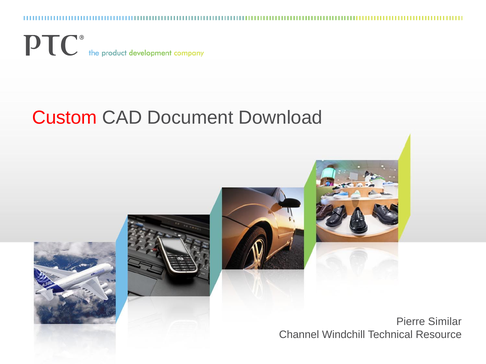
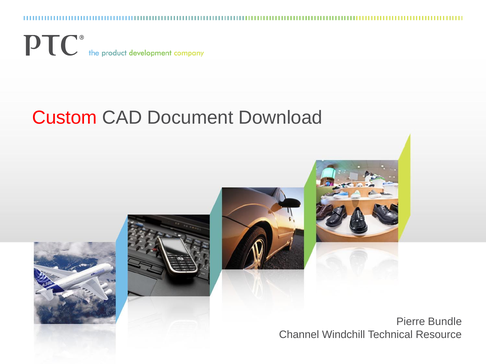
Similar: Similar -> Bundle (445, 322)
